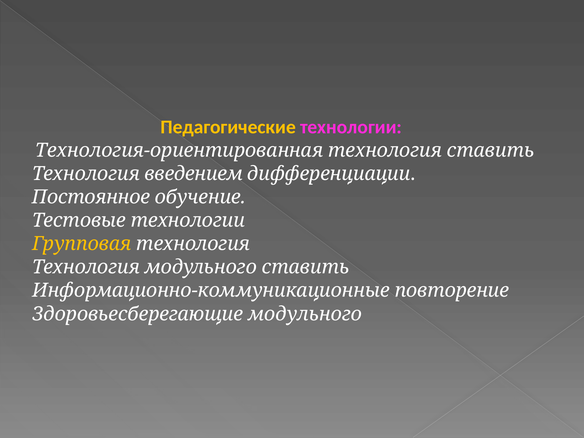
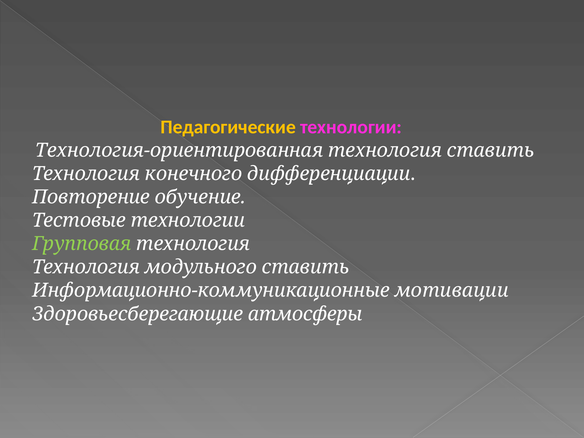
введением: введением -> конечного (194, 174)
Постоянное: Постоянное -> Повторение (91, 197)
Групповая colour: yellow -> light green (82, 244)
повторение: повторение -> мотивации (452, 291)
Здоровьесберегающие модульного: модульного -> атмосферы (305, 314)
